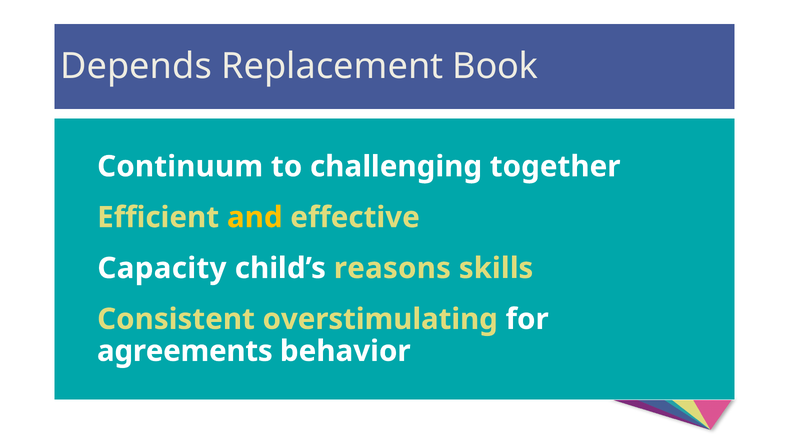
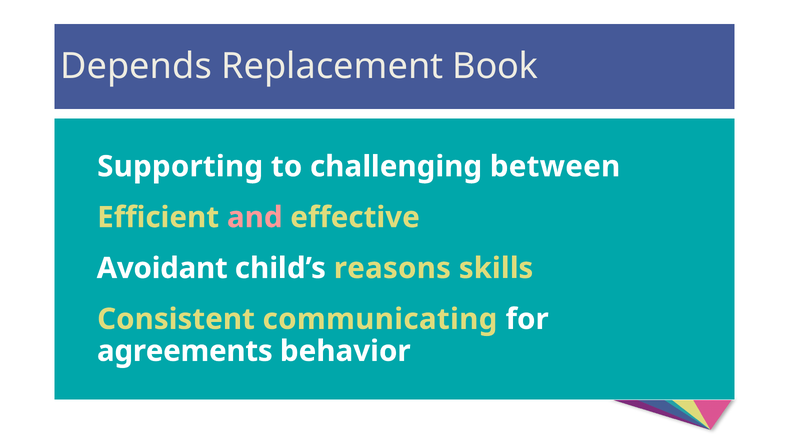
Continuum: Continuum -> Supporting (180, 166)
together: together -> between (555, 166)
and colour: yellow -> pink (255, 217)
Capacity: Capacity -> Avoidant (162, 268)
overstimulating: overstimulating -> communicating (380, 319)
